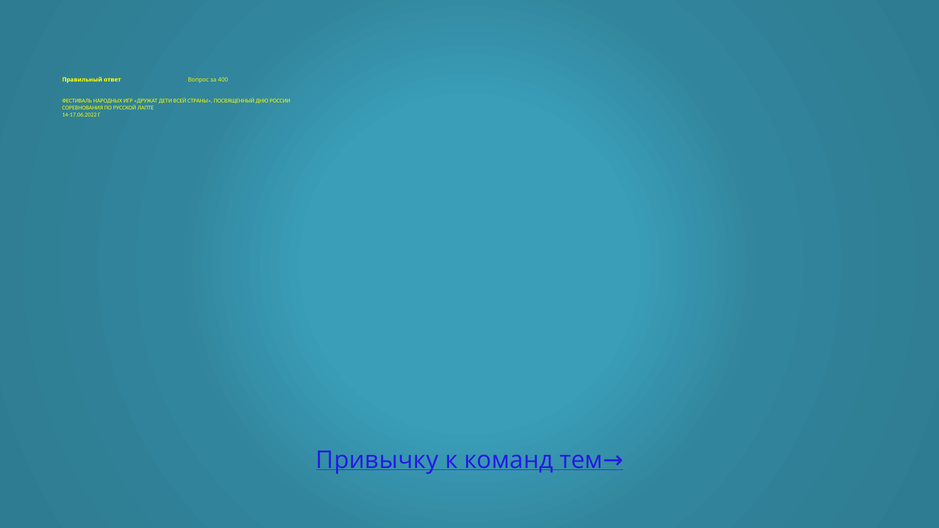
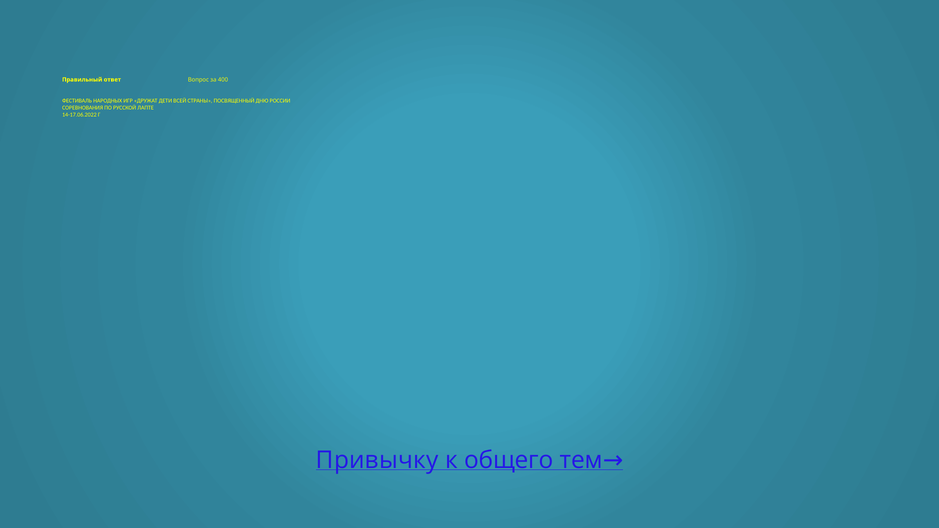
команд: команд -> общего (509, 460)
